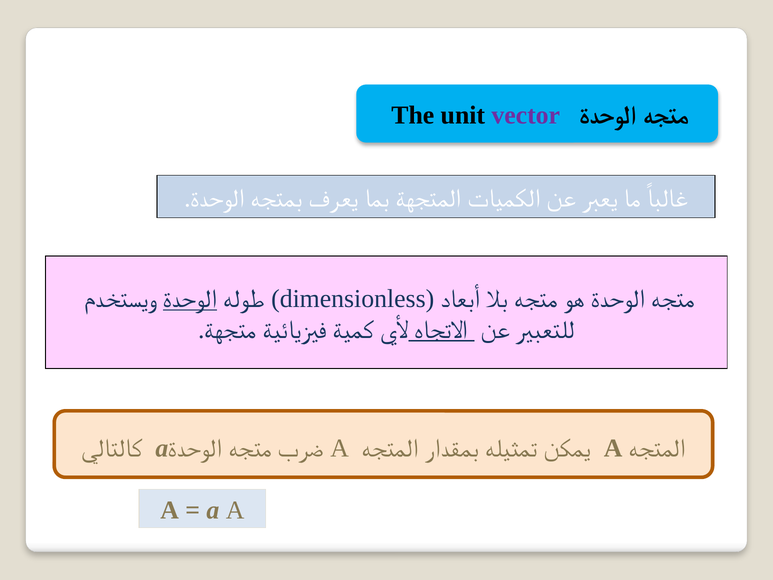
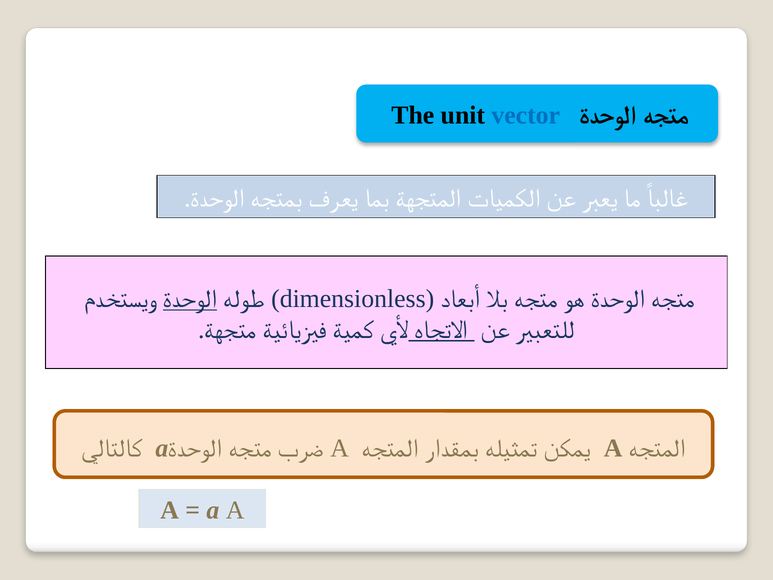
vector colour: purple -> blue (526, 115)
